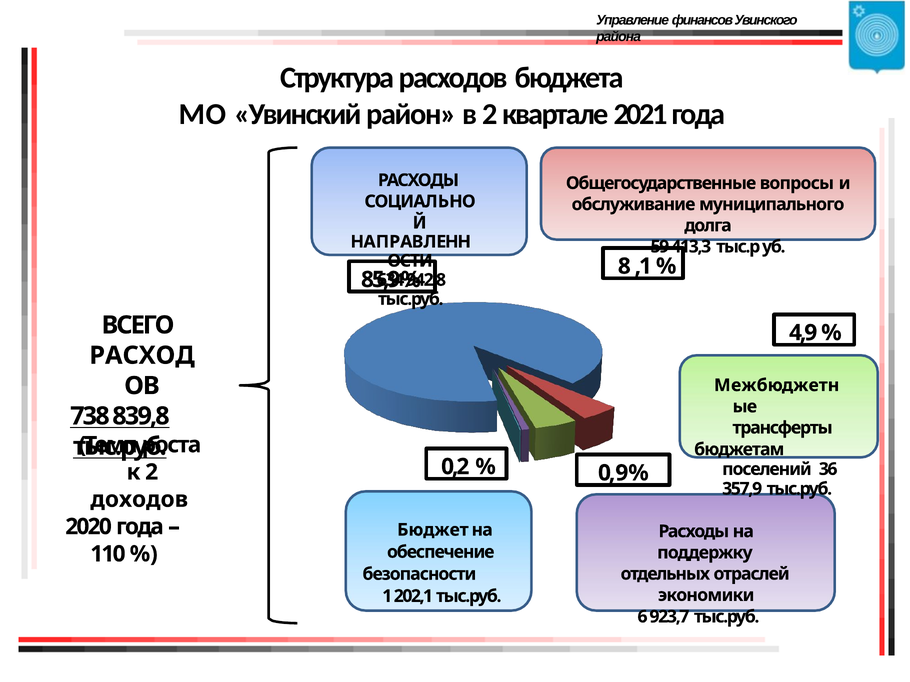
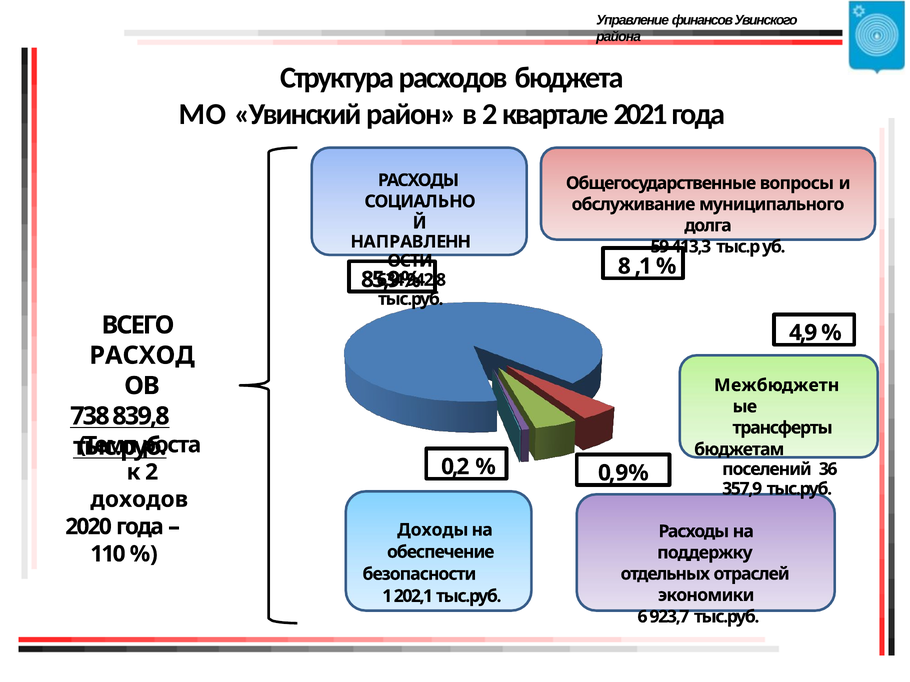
Бюджет: Бюджет -> Доходы (433, 530)
